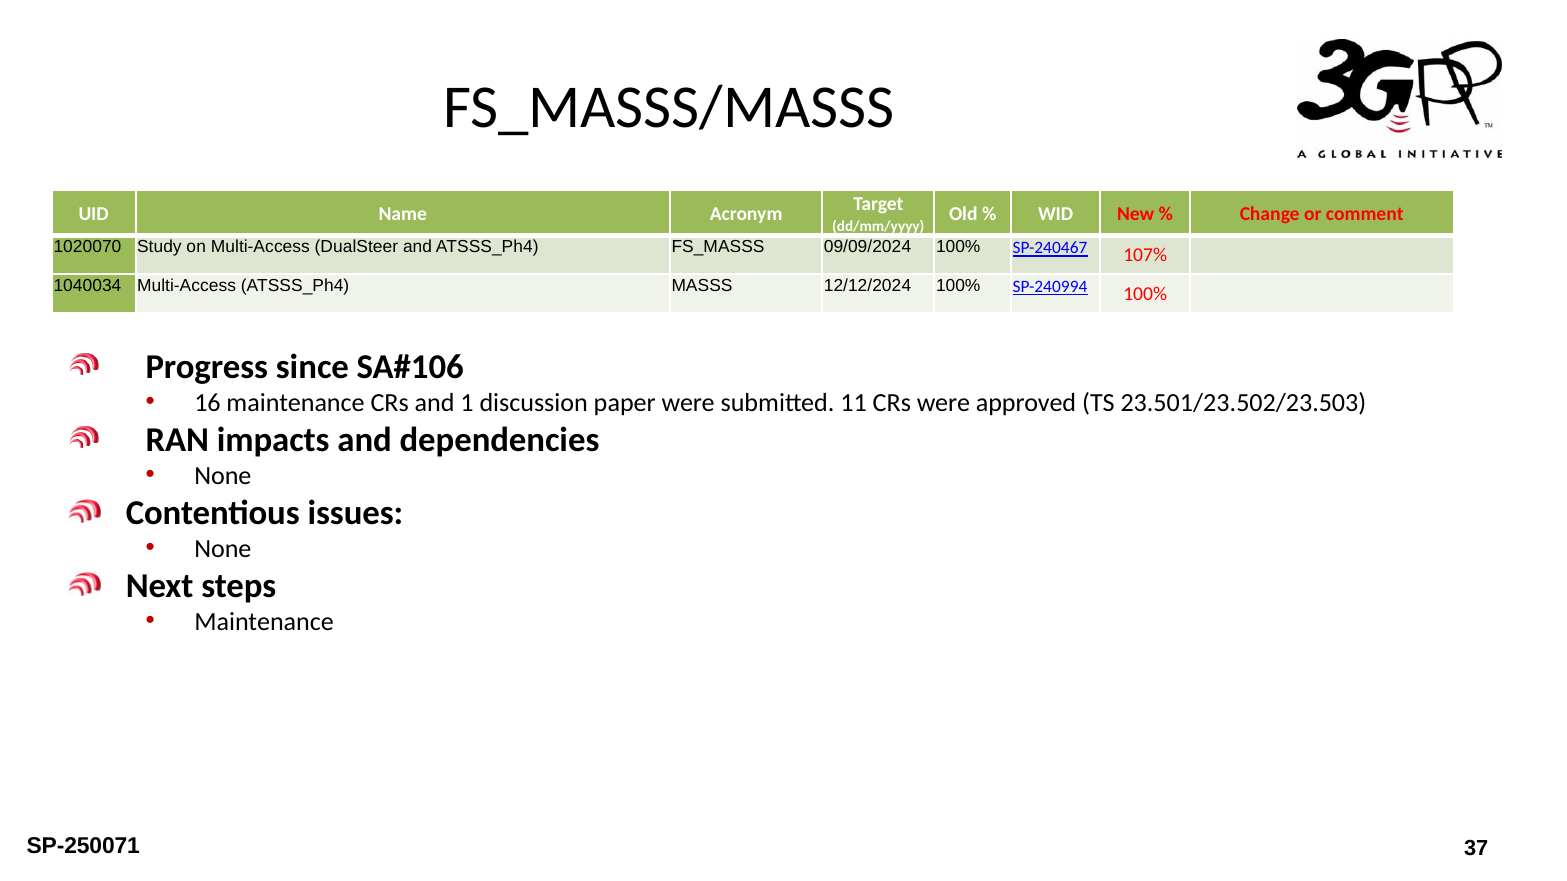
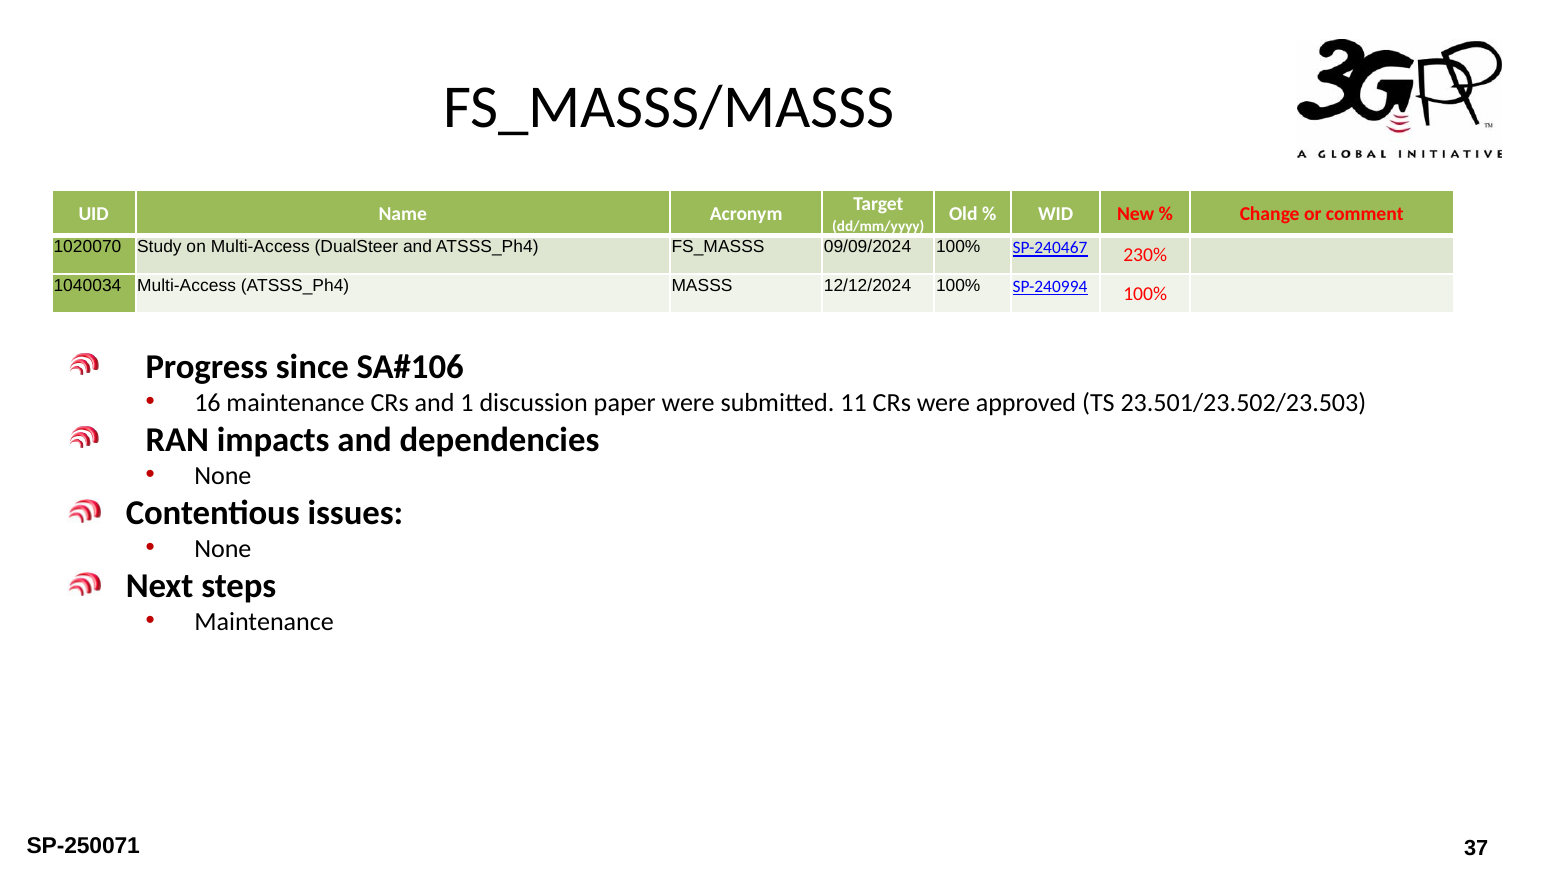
107%: 107% -> 230% (1145, 255)
